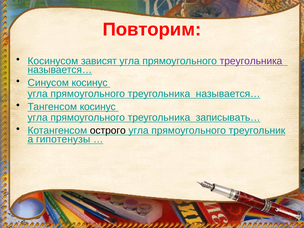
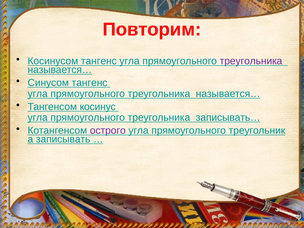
Косинусом зависят: зависят -> тангенс (99, 61)
Синусом косинус: косинус -> тангенс (90, 83)
острого colour: black -> purple (108, 131)
гипотенузы: гипотенузы -> записывать (63, 139)
